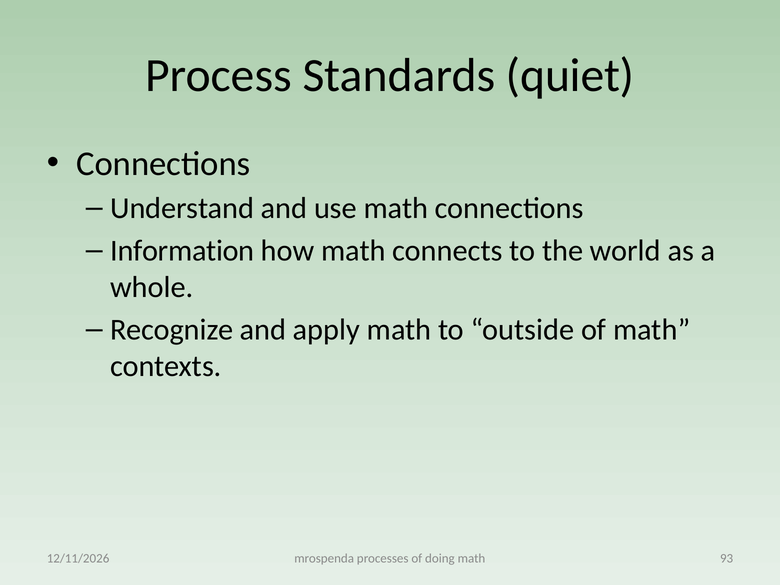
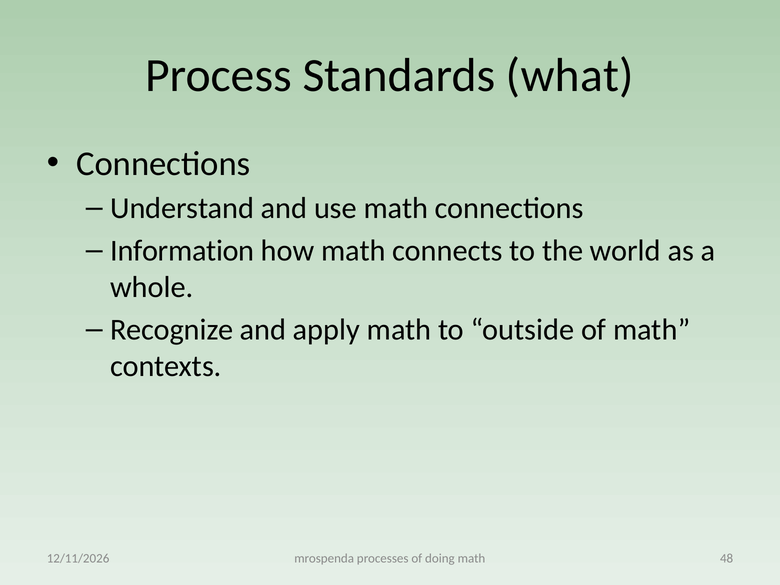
quiet: quiet -> what (570, 76)
93: 93 -> 48 (727, 559)
